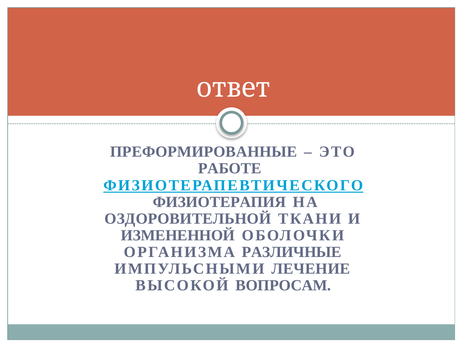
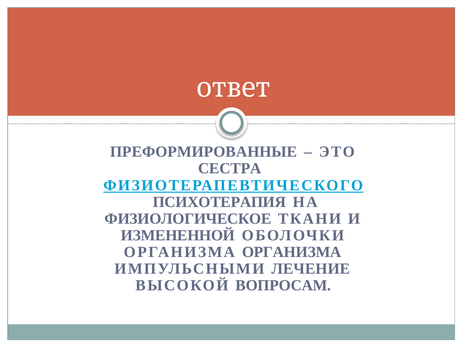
РАБОТЕ: РАБОТЕ -> СЕСТРА (230, 168)
ФИЗИОТЕРАПИЯ: ФИЗИОТЕРАПИЯ -> ПСИХОТЕРАПИЯ (219, 202)
ОЗДОРОВИТЕЛЬНОЙ: ОЗДОРОВИТЕЛЬНОЙ -> ФИЗИОЛОГИЧЕСКОЕ (188, 218)
ОРГАНИЗМА РАЗЛИЧНЫЕ: РАЗЛИЧНЫЕ -> ОРГАНИЗМА (292, 251)
